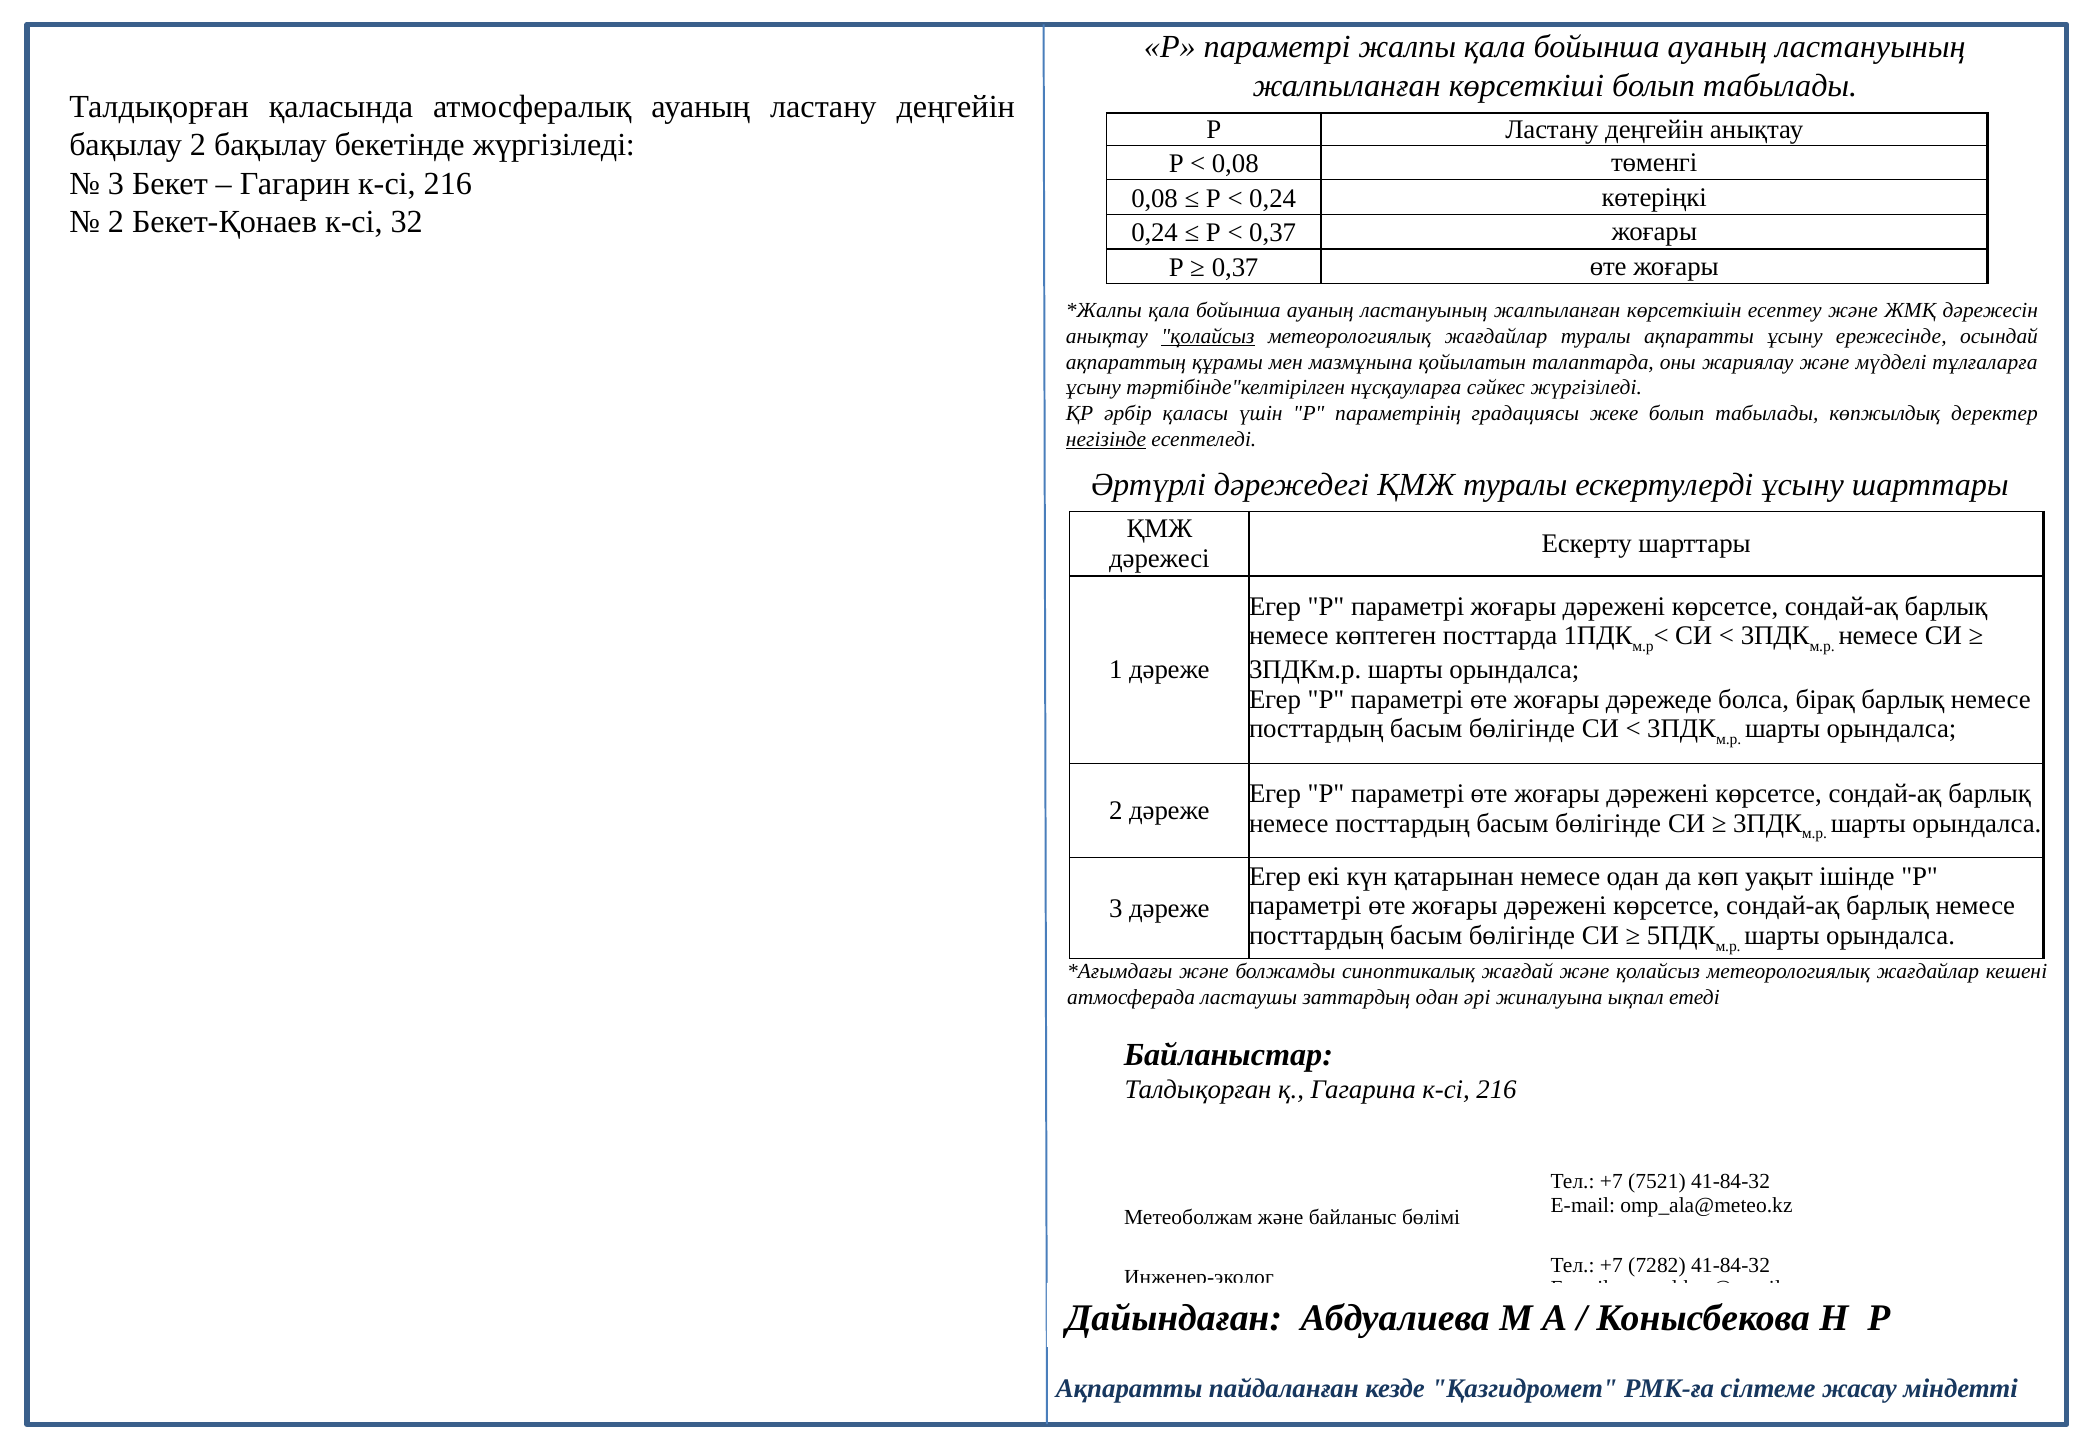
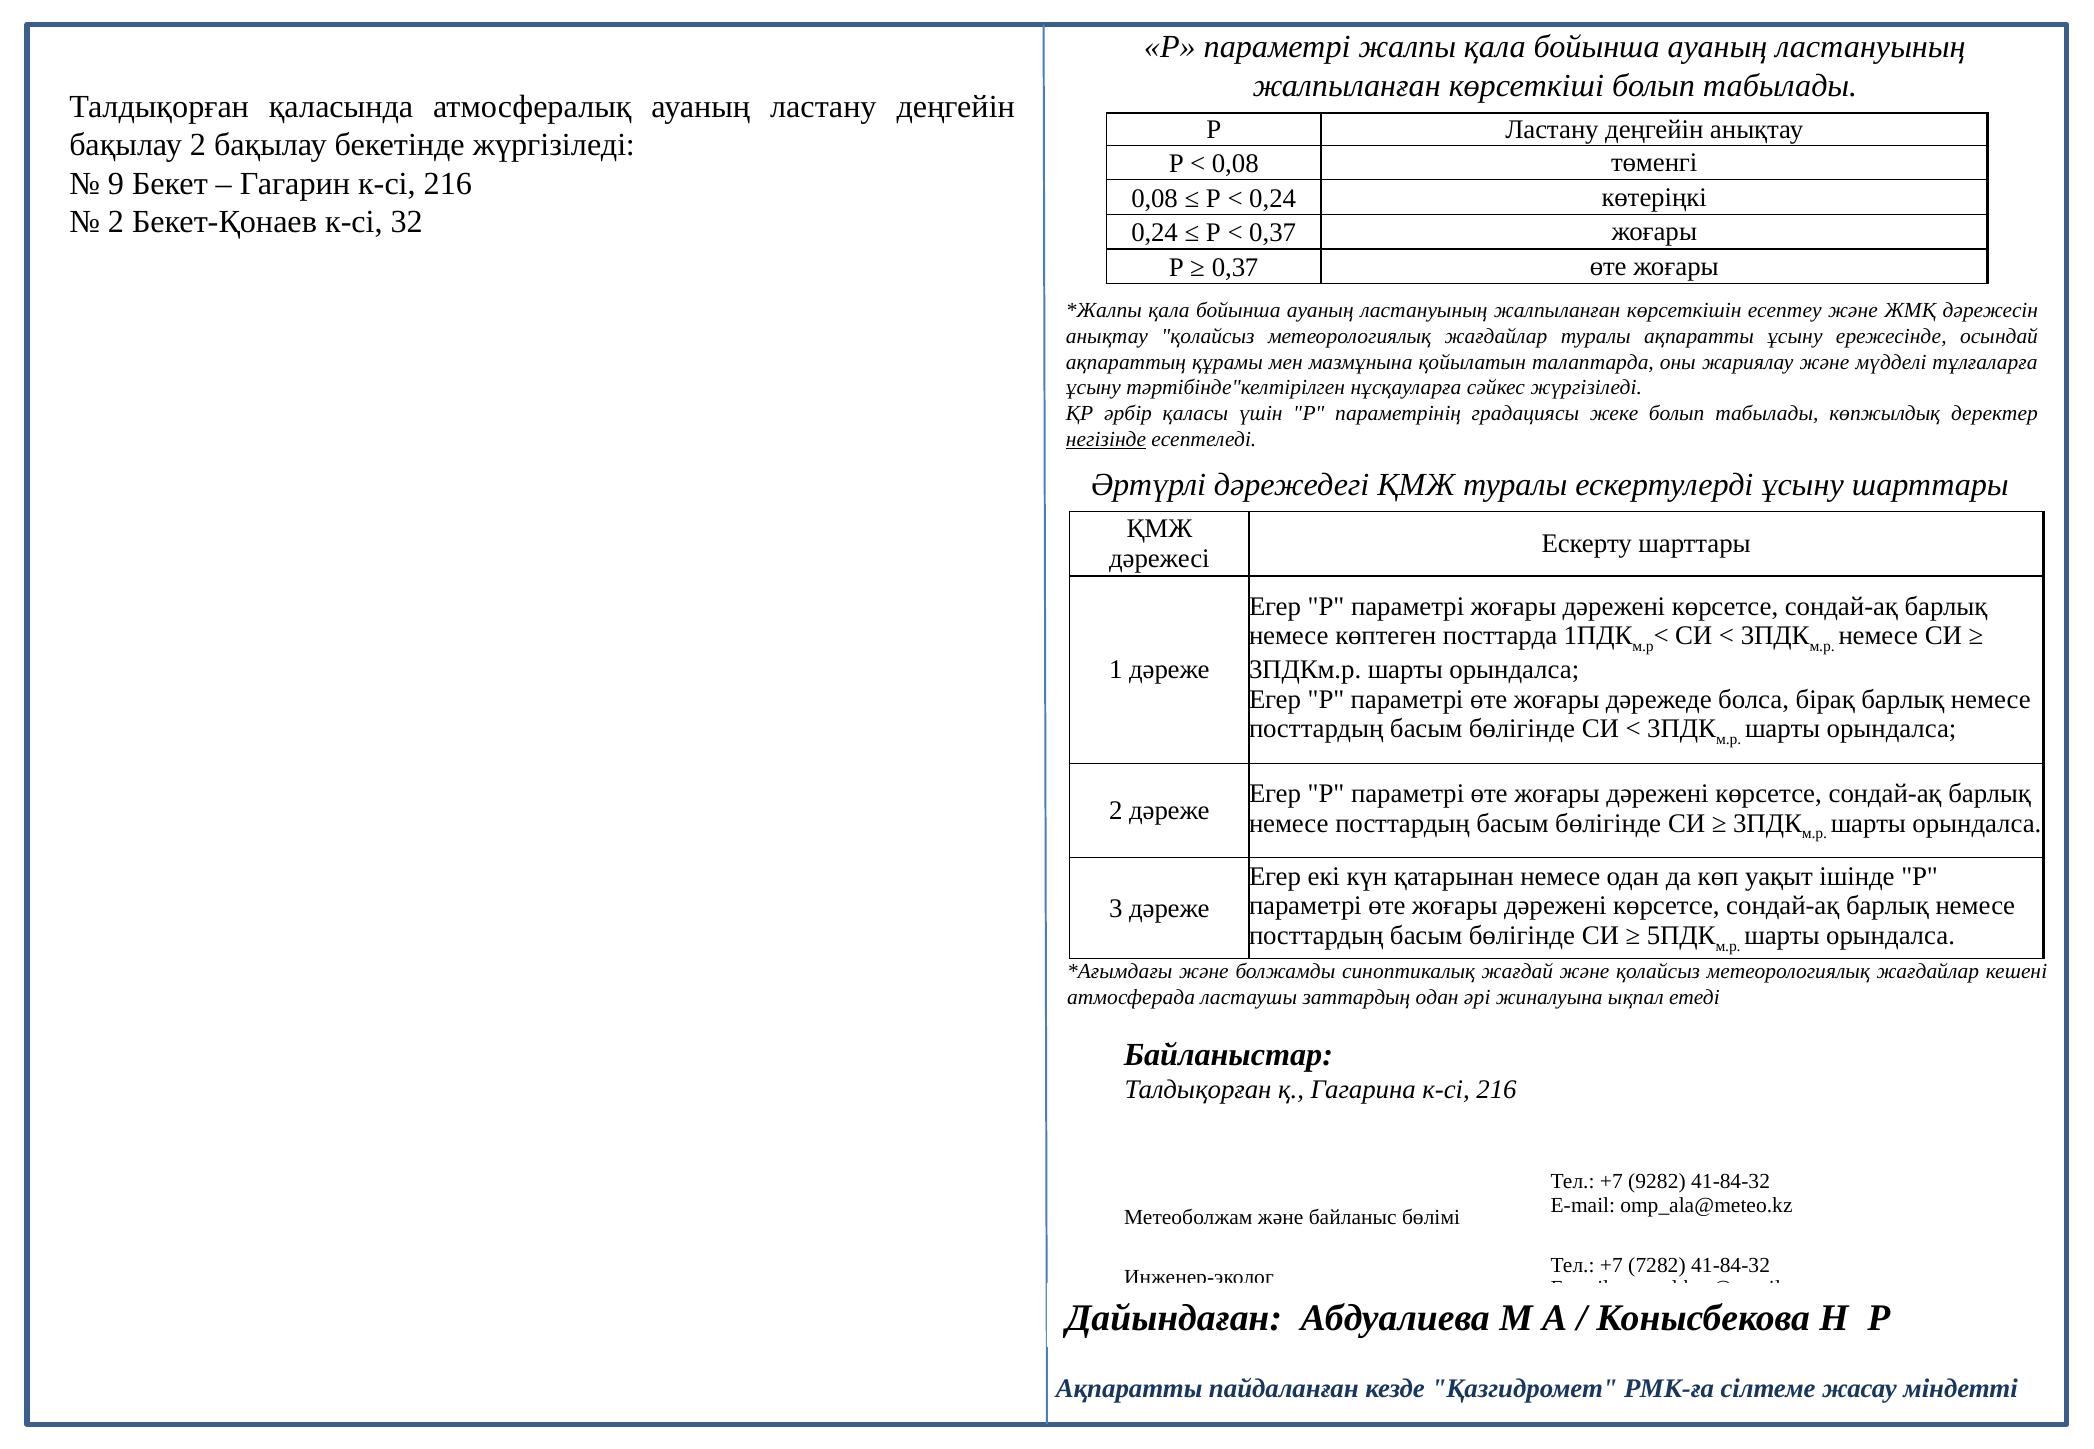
3: 3 -> 9 (116, 184)
қолайсыз underline: present -> none (1208, 336)
7521: 7521 -> 9282 (1657, 1182)
